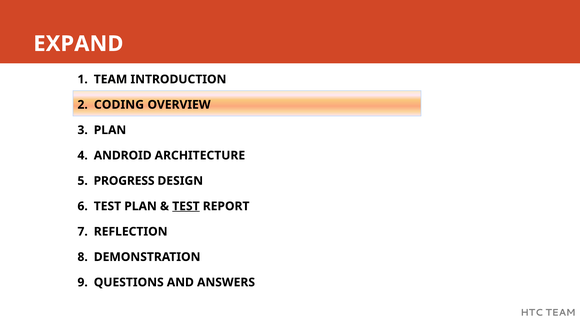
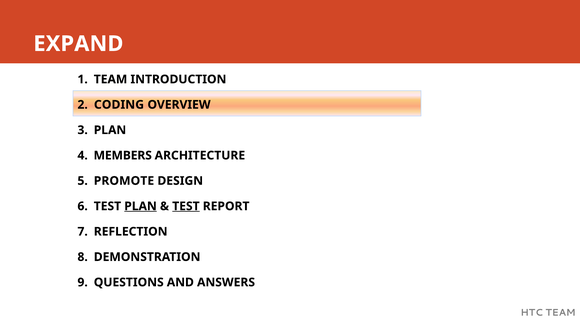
ANDROID: ANDROID -> MEMBERS (123, 156)
PROGRESS: PROGRESS -> PROMOTE (124, 181)
PLAN underline: none -> present (141, 206)
